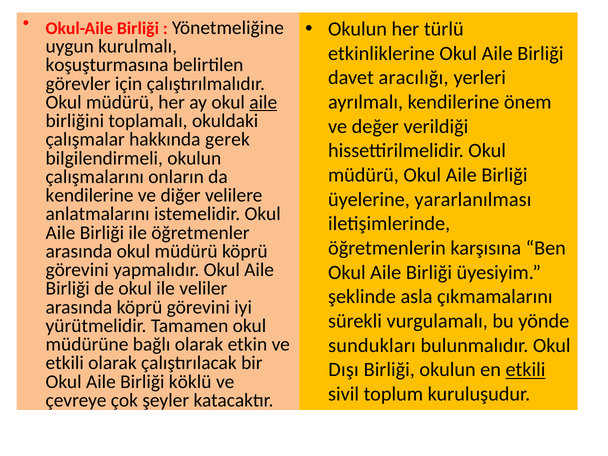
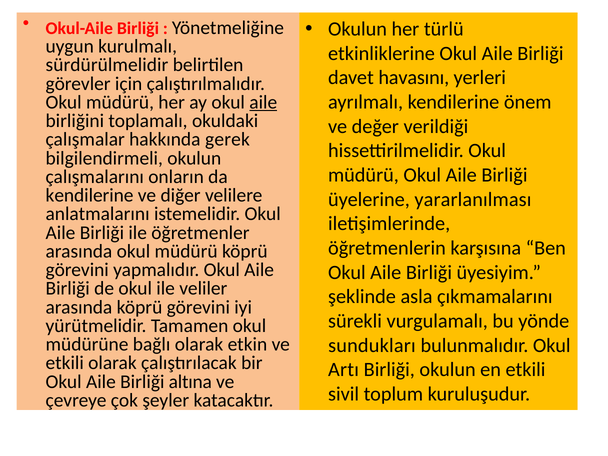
koşuşturmasına: koşuşturmasına -> sürdürülmelidir (107, 65)
aracılığı: aracılığı -> havasını (414, 78)
Dışı: Dışı -> Artı (344, 370)
etkili underline: present -> none (525, 370)
köklü: köklü -> altına (190, 382)
